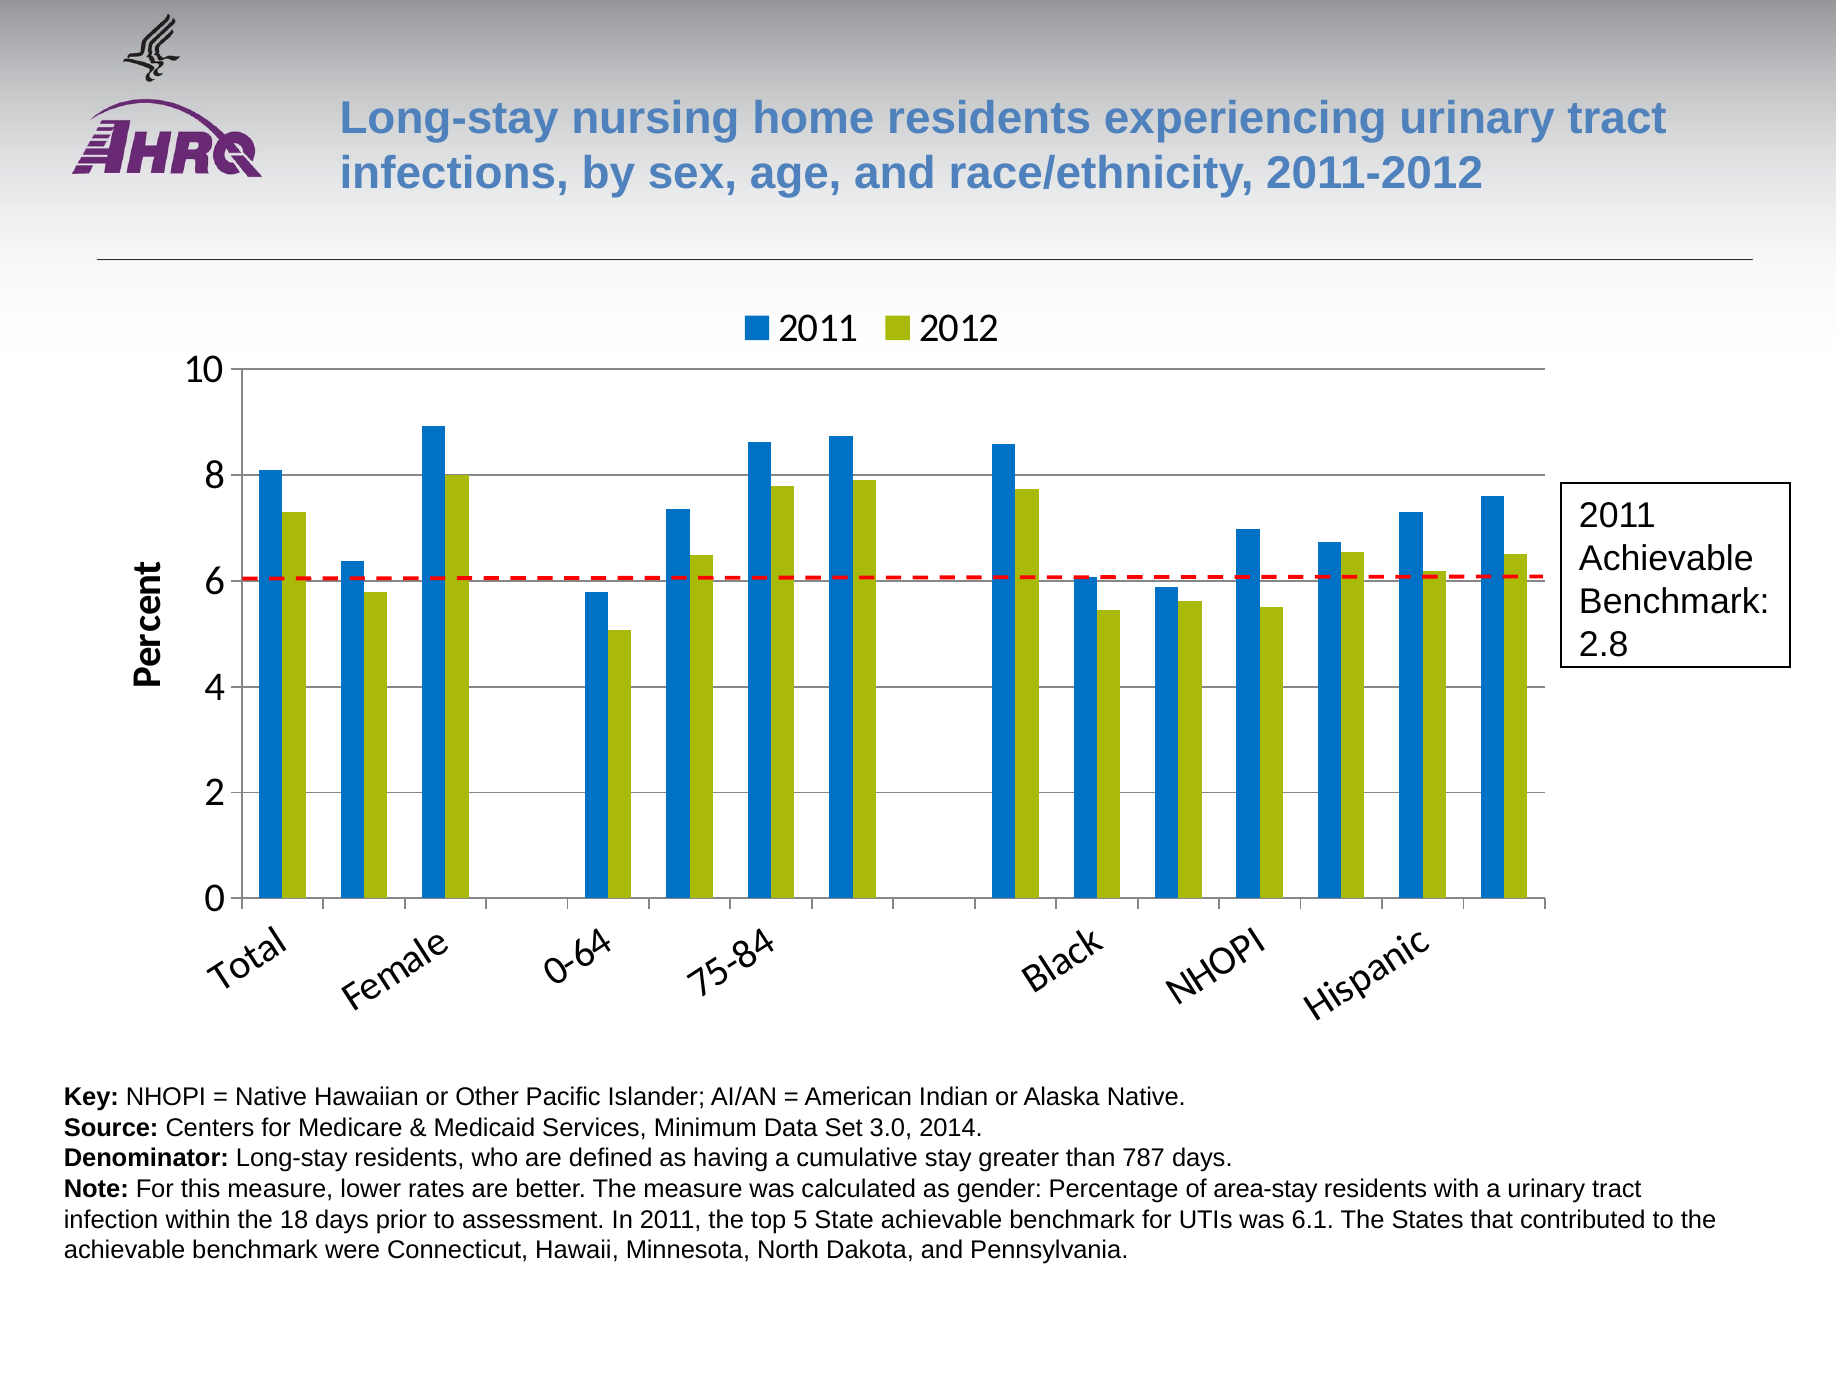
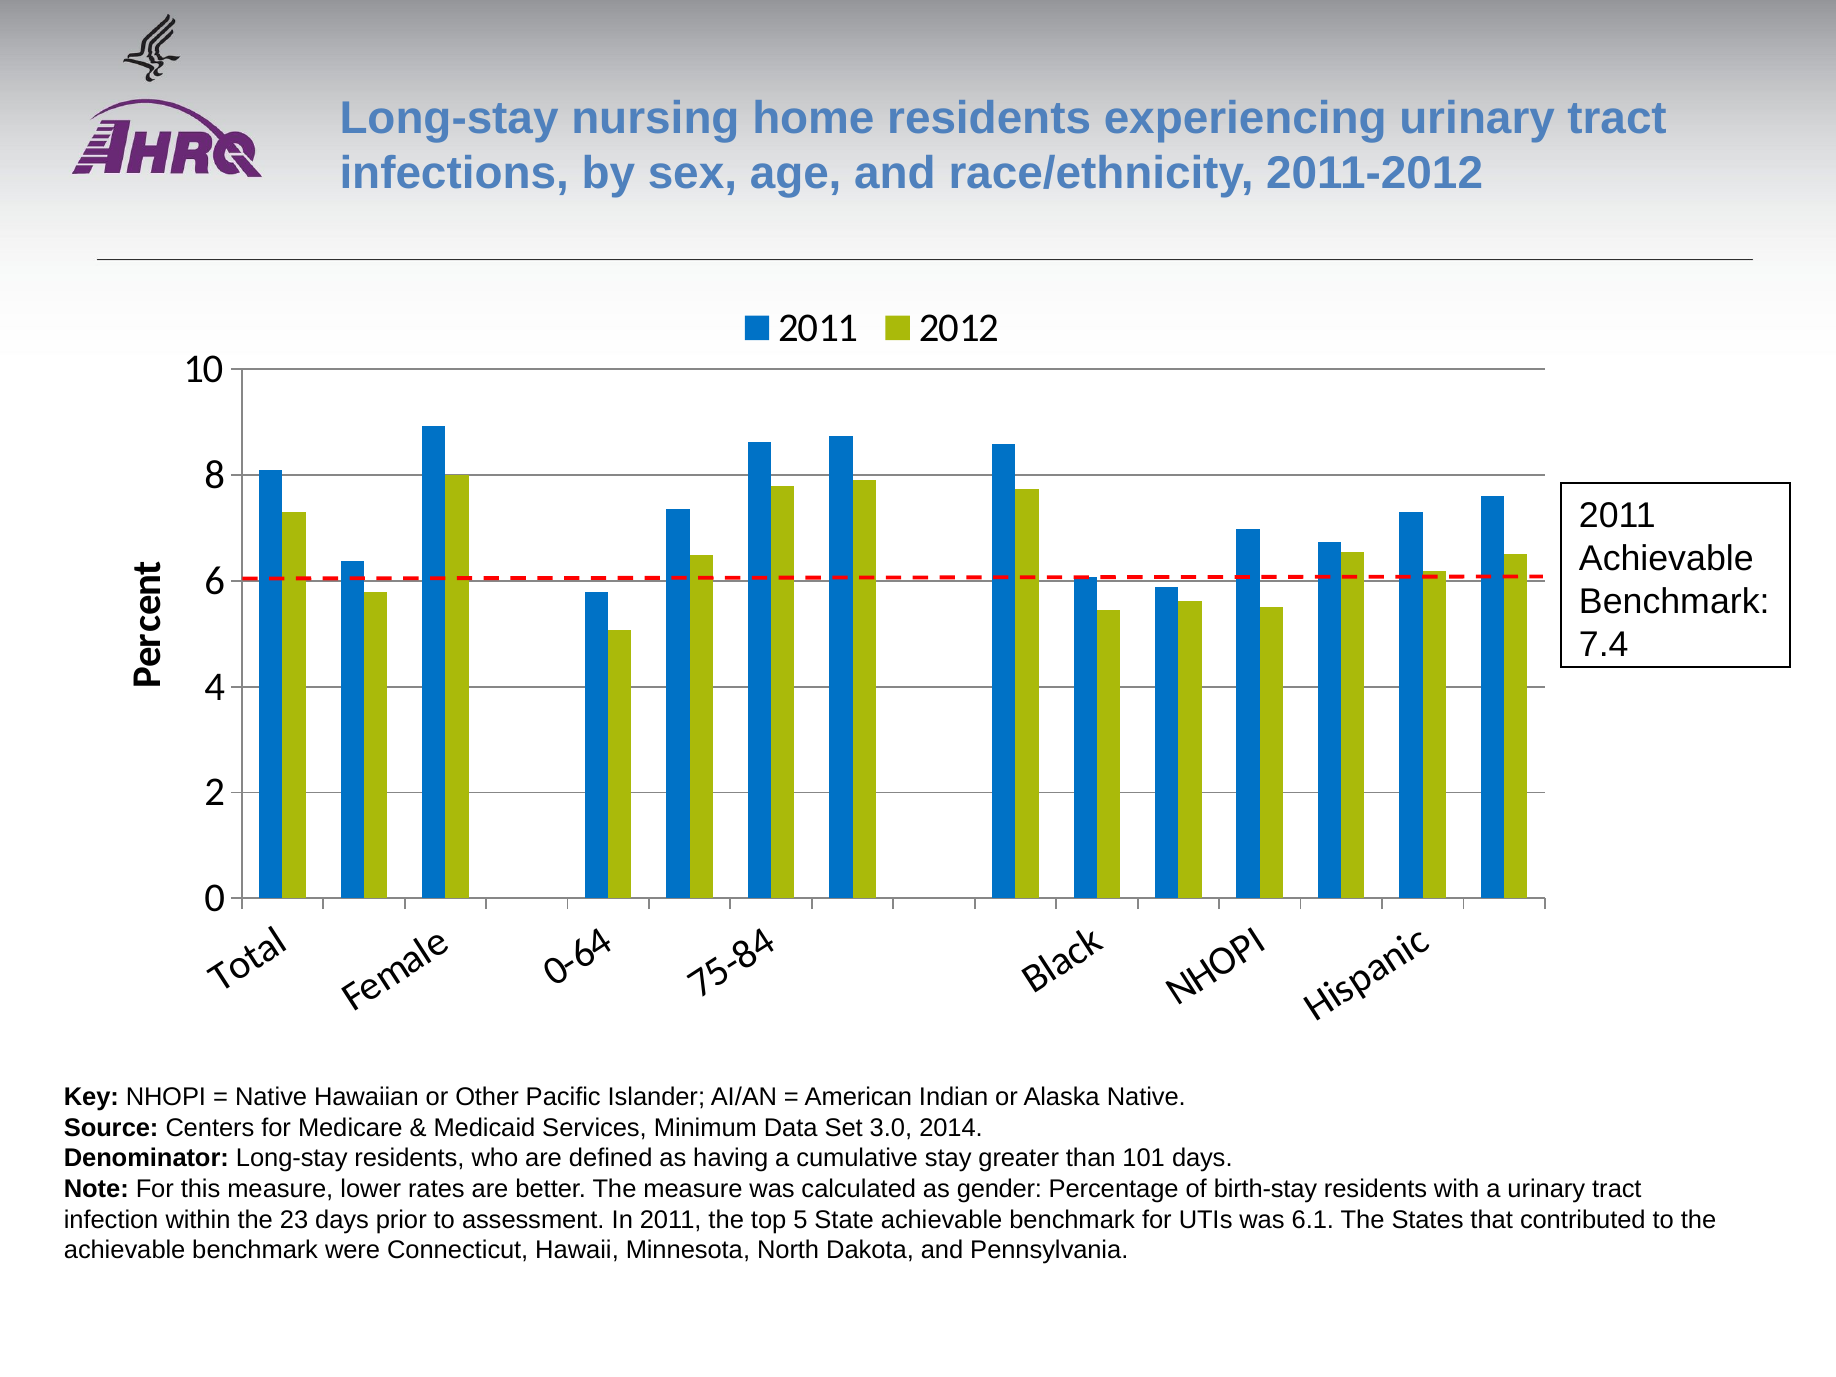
2.8: 2.8 -> 7.4 (1604, 645)
787: 787 -> 101 (1144, 1158)
area-stay: area-stay -> birth-stay (1266, 1189)
18: 18 -> 23 (294, 1220)
